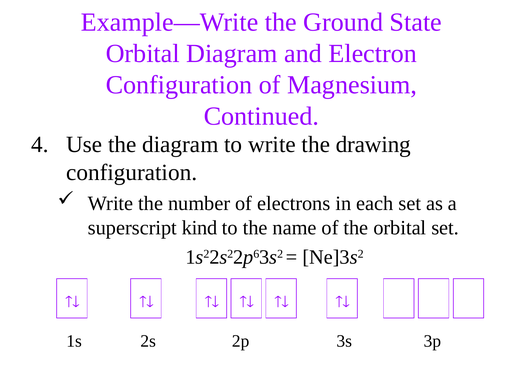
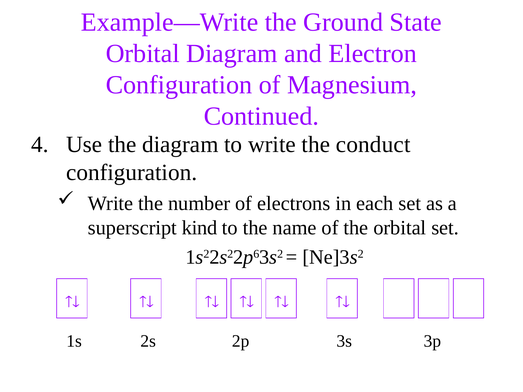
drawing: drawing -> conduct (373, 145)
